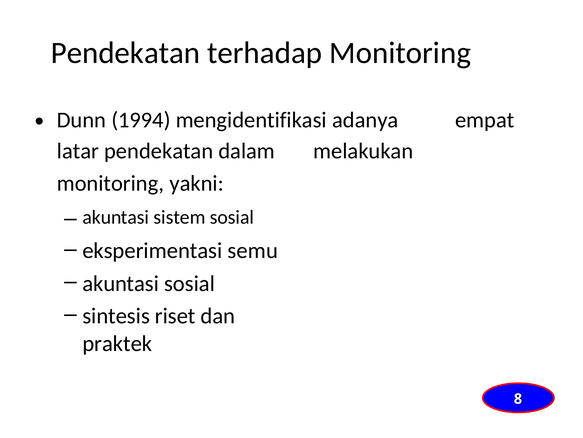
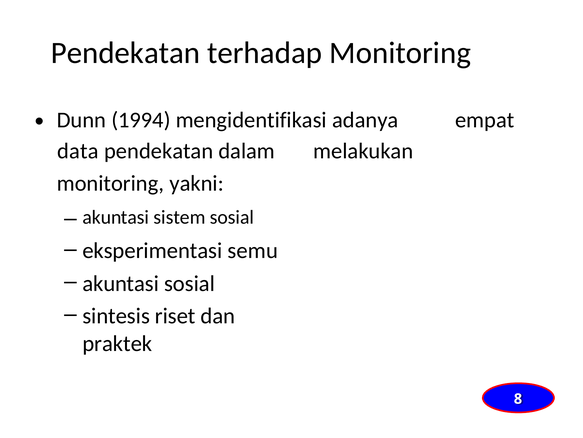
latar: latar -> data (78, 151)
